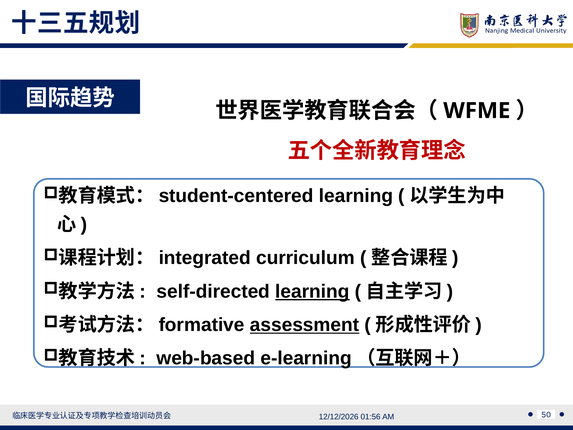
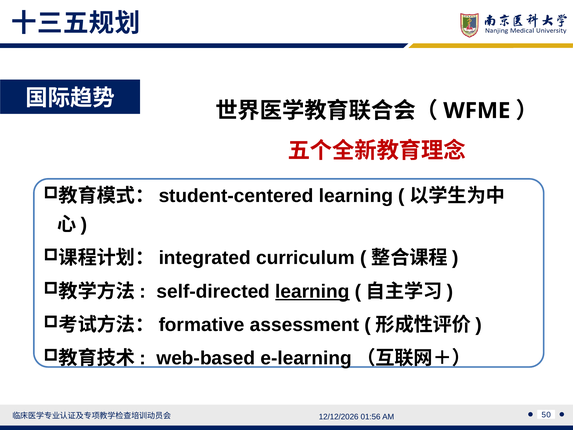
assessment underline: present -> none (305, 325)
